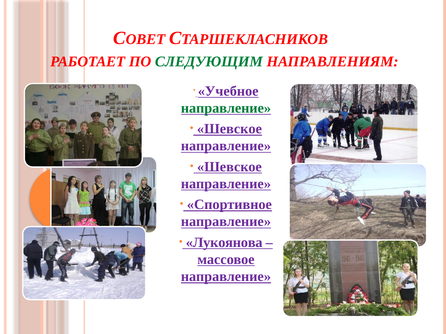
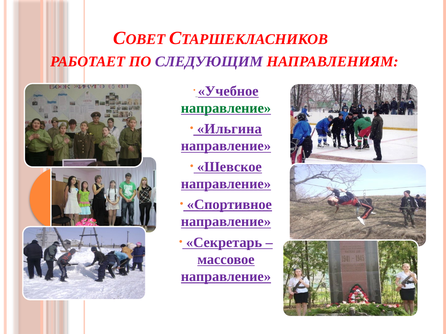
СЛЕДУЮЩИМ colour: green -> purple (209, 62)
Шевское: Шевское -> Ильгина (229, 129)
Лукоянова: Лукоянова -> Секретарь (224, 243)
